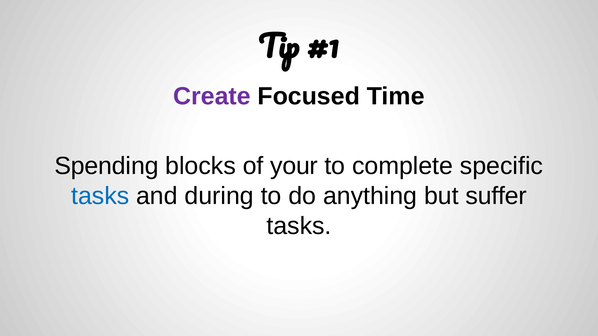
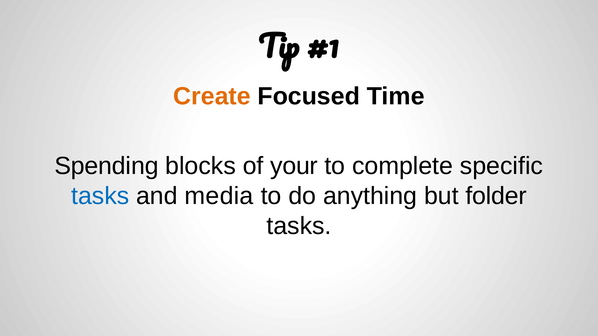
Create colour: purple -> orange (212, 96)
during: during -> media (219, 196)
suffer: suffer -> folder (496, 196)
